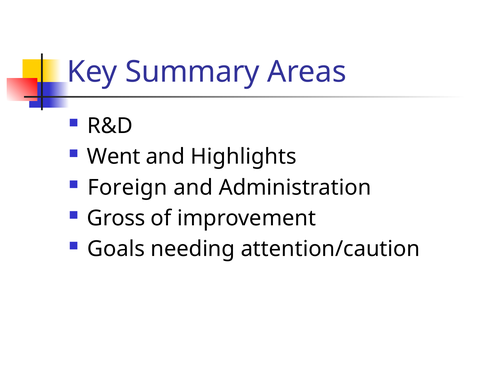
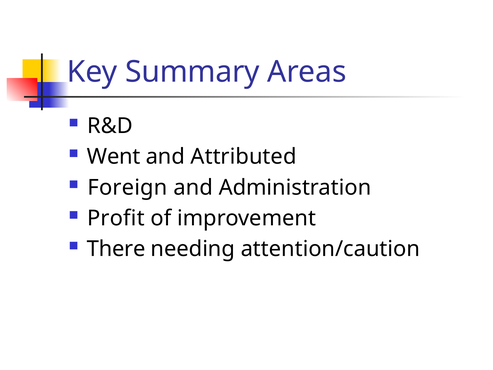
Highlights: Highlights -> Attributed (244, 157)
Gross: Gross -> Profit (116, 218)
Goals: Goals -> There (116, 249)
